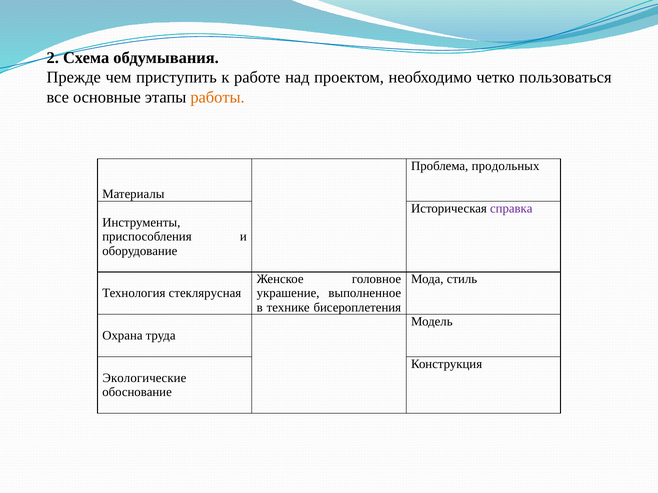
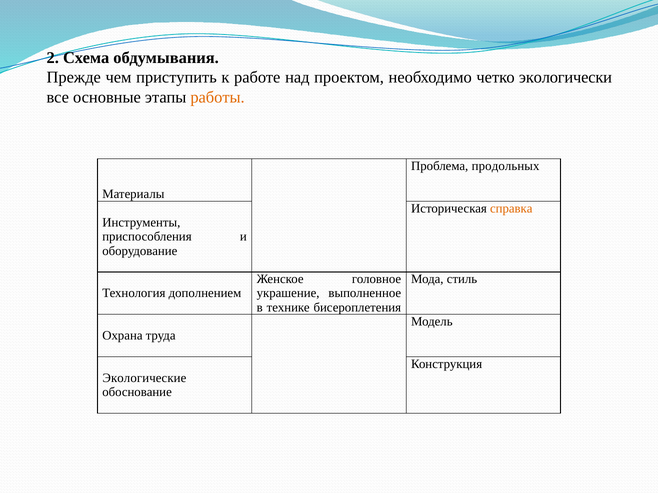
пользоваться: пользоваться -> экологически (566, 78)
справка colour: purple -> orange (511, 209)
стеклярусная: стеклярусная -> дополнением (205, 294)
